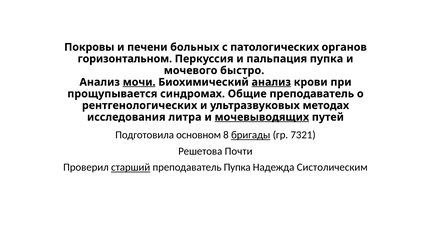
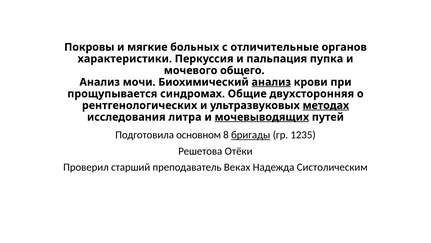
печени: печени -> мягкие (147, 47)
патологических: патологических -> отличительные (275, 47)
горизонтальном: горизонтальном -> характеристики (125, 59)
быстро: быстро -> общего (242, 70)
мочи underline: present -> none (139, 82)
Общие преподаватель: преподаватель -> двухсторонняя (312, 94)
методах underline: none -> present (326, 105)
7321: 7321 -> 1235 (303, 135)
Почти: Почти -> Отёки (239, 151)
старший underline: present -> none (131, 167)
преподаватель Пупка: Пупка -> Веках (237, 167)
